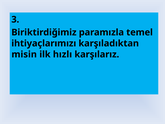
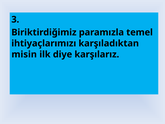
hızlı: hızlı -> diye (63, 54)
